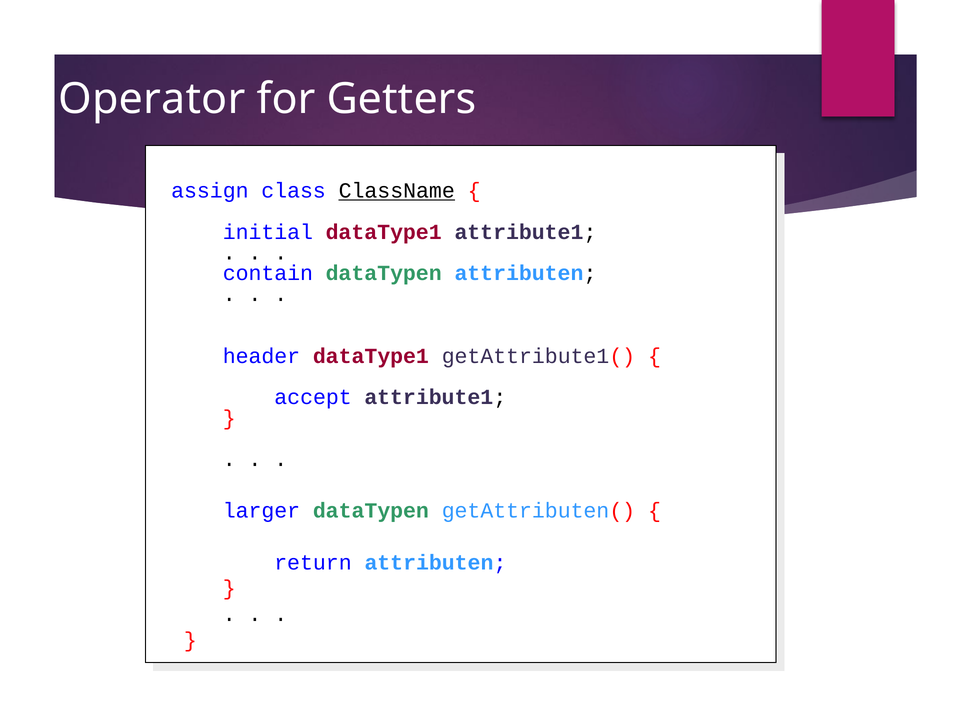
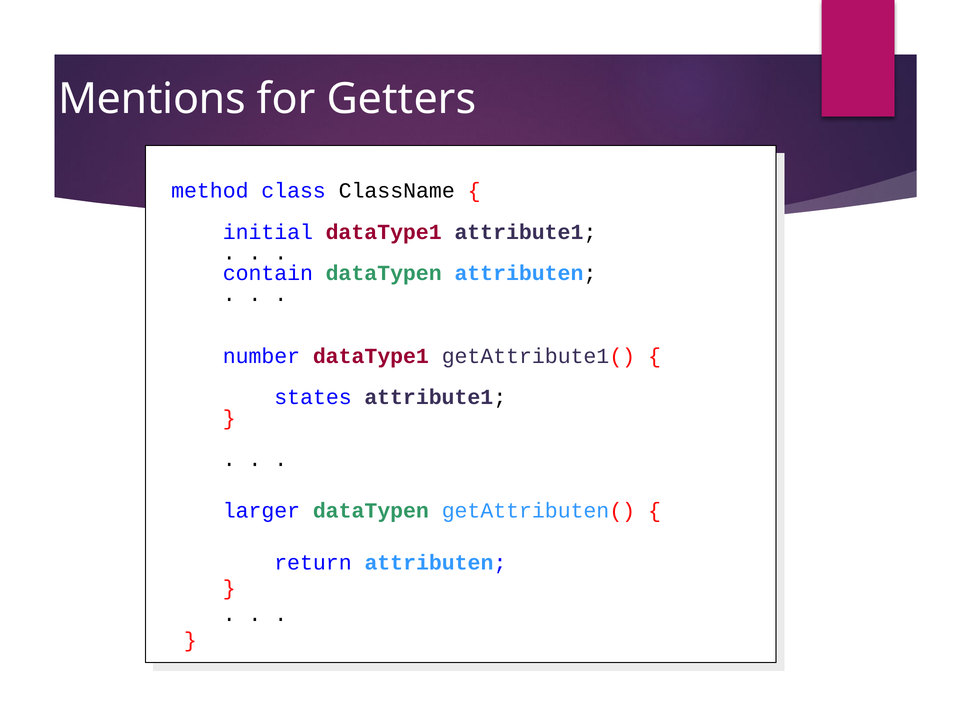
Operator: Operator -> Mentions (152, 99)
assign: assign -> method (210, 191)
ClassName underline: present -> none (397, 191)
header: header -> number (261, 356)
accept: accept -> states (313, 398)
